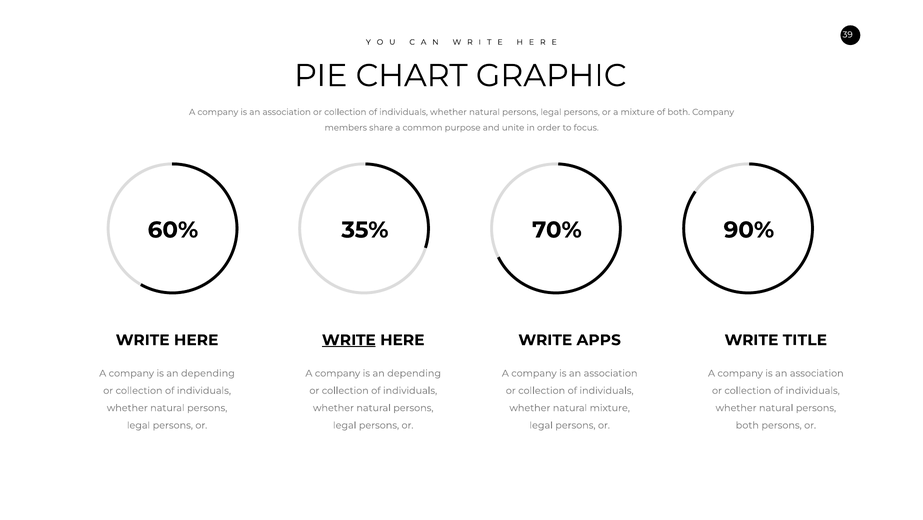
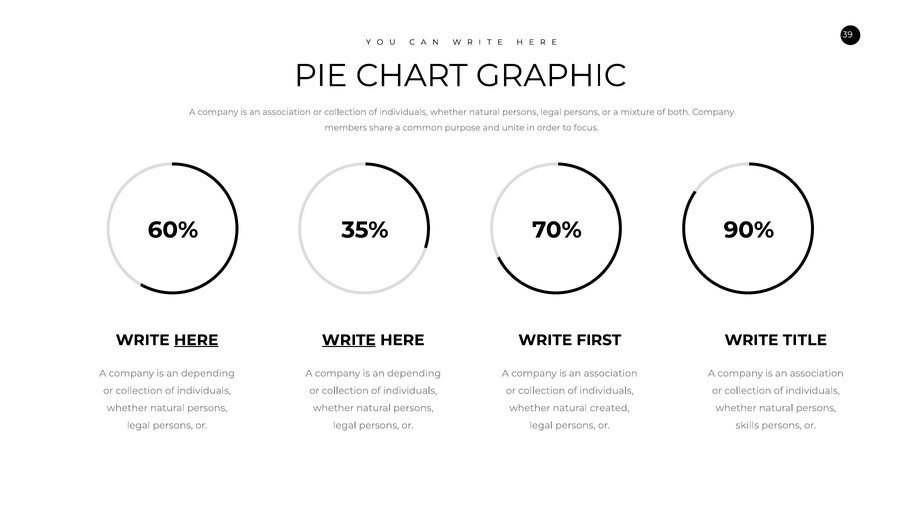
HERE underline: none -> present (196, 340)
APPS: APPS -> FIRST (599, 340)
natural mixture: mixture -> created (610, 407)
both: both -> skills (747, 425)
